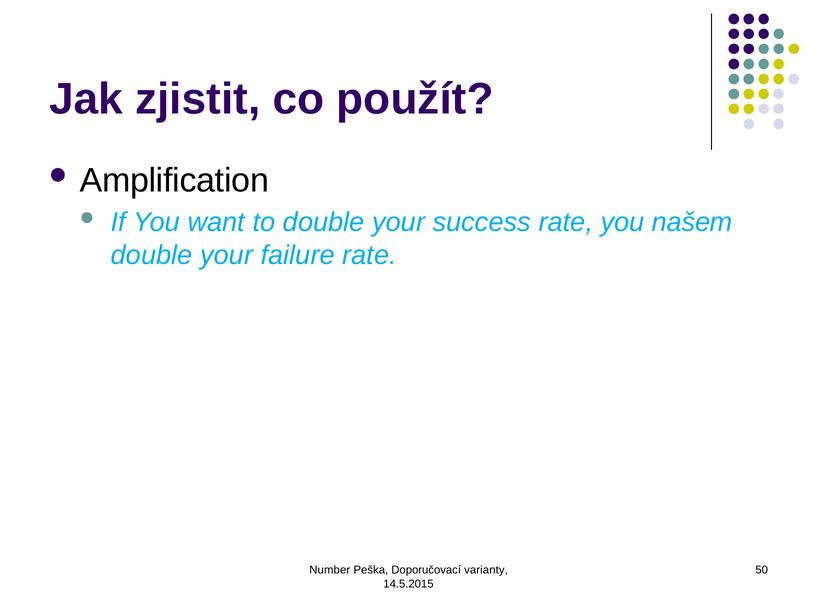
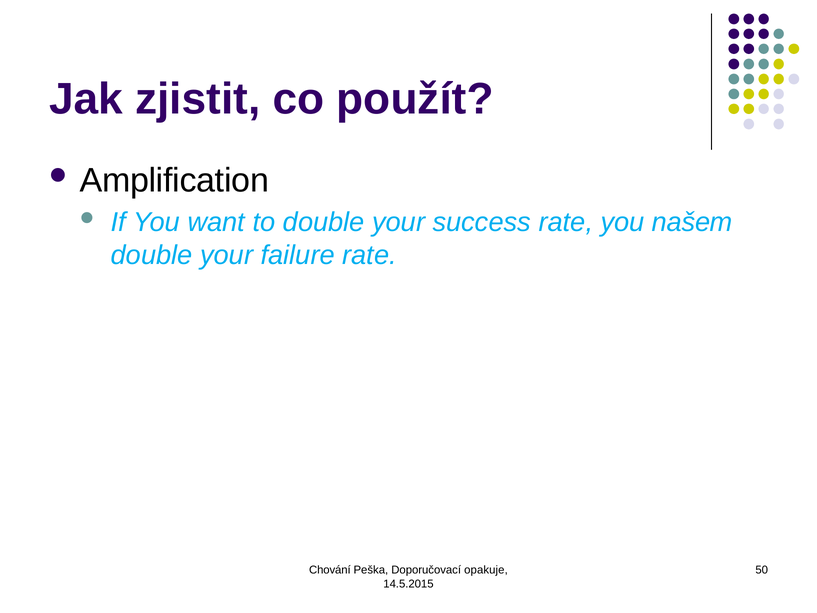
Number: Number -> Chování (330, 570)
varianty: varianty -> opakuje (486, 570)
